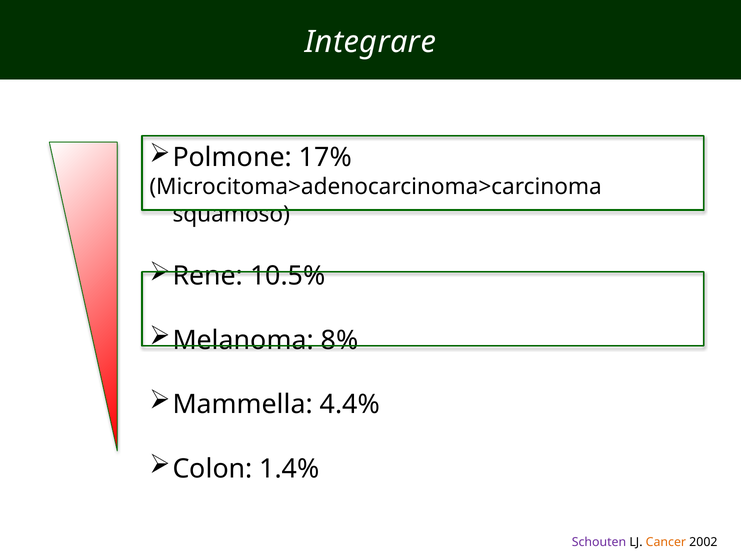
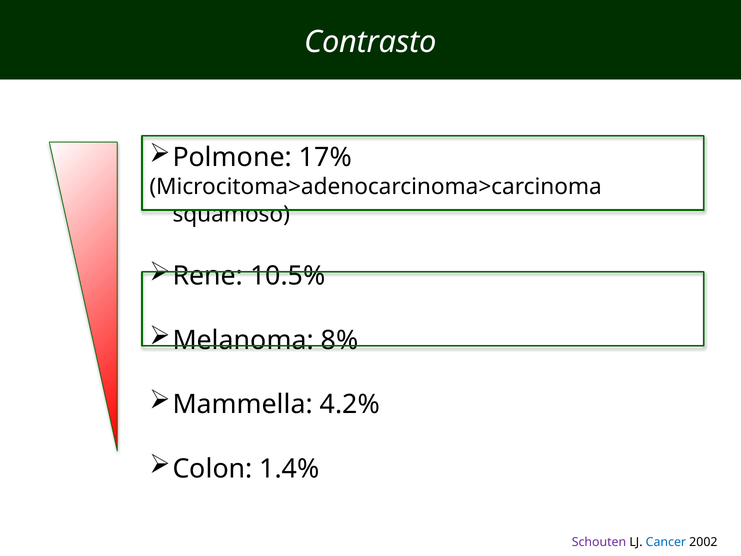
Integrare: Integrare -> Contrasto (371, 42)
4.4%: 4.4% -> 4.2% (350, 404)
Cancer colour: orange -> blue (666, 542)
